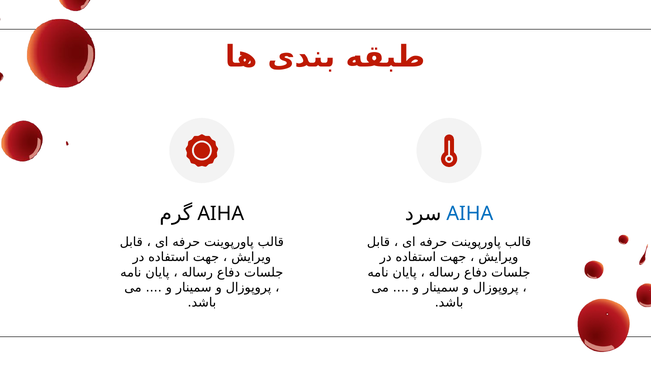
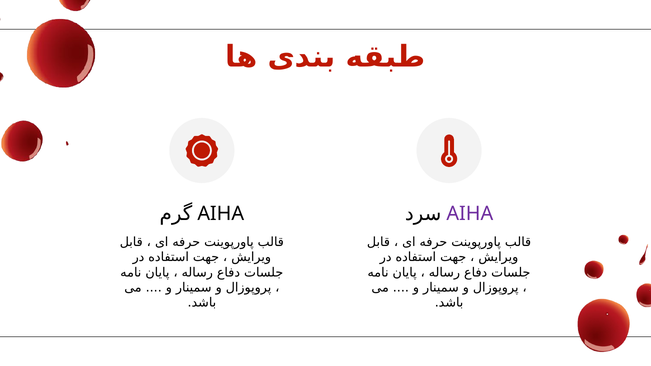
AIHA colour: blue -> purple (470, 214)
